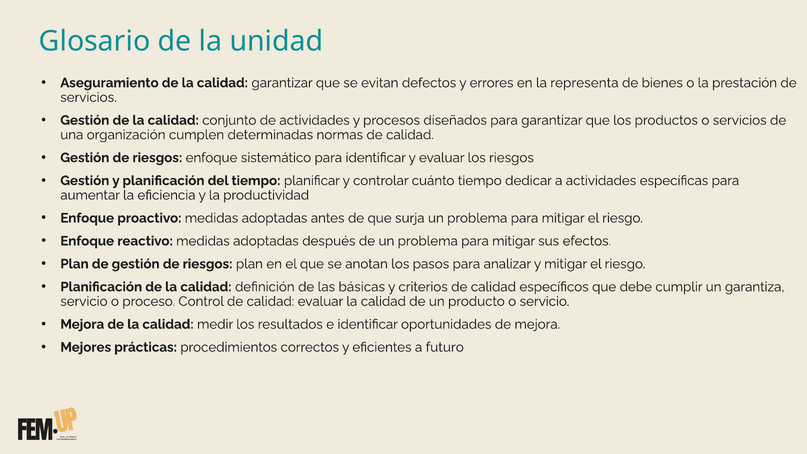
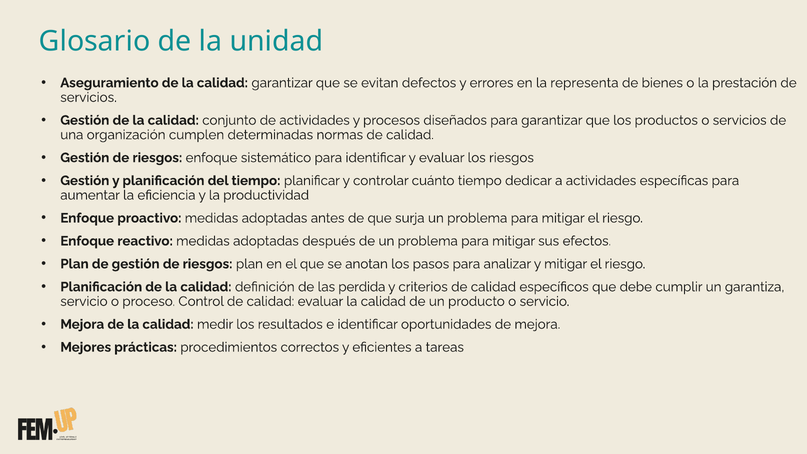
básicas: básicas -> perdida (362, 287)
futuro: futuro -> tareas (445, 347)
